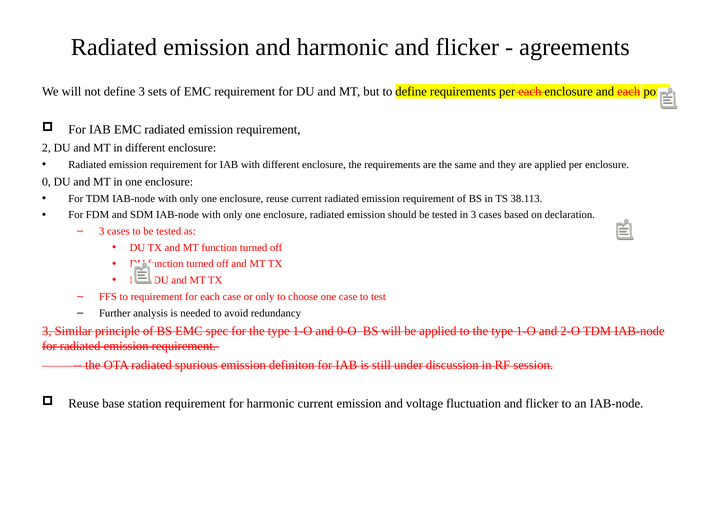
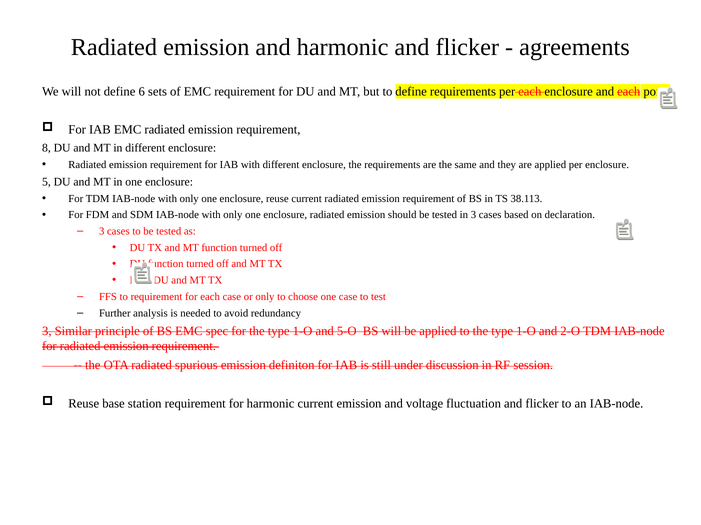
define 3: 3 -> 6 (142, 91)
2: 2 -> 8 (46, 148)
0: 0 -> 5 (46, 182)
0-O: 0-O -> 5-O (347, 331)
